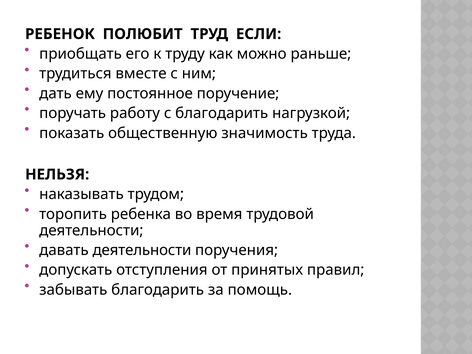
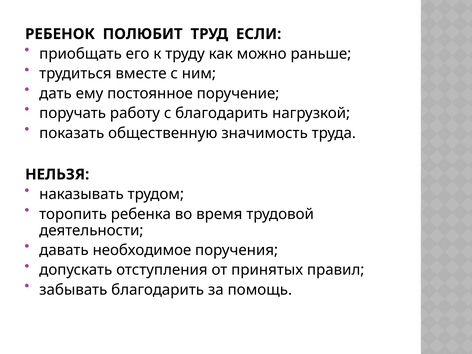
давать деятельности: деятельности -> необходимое (142, 250)
